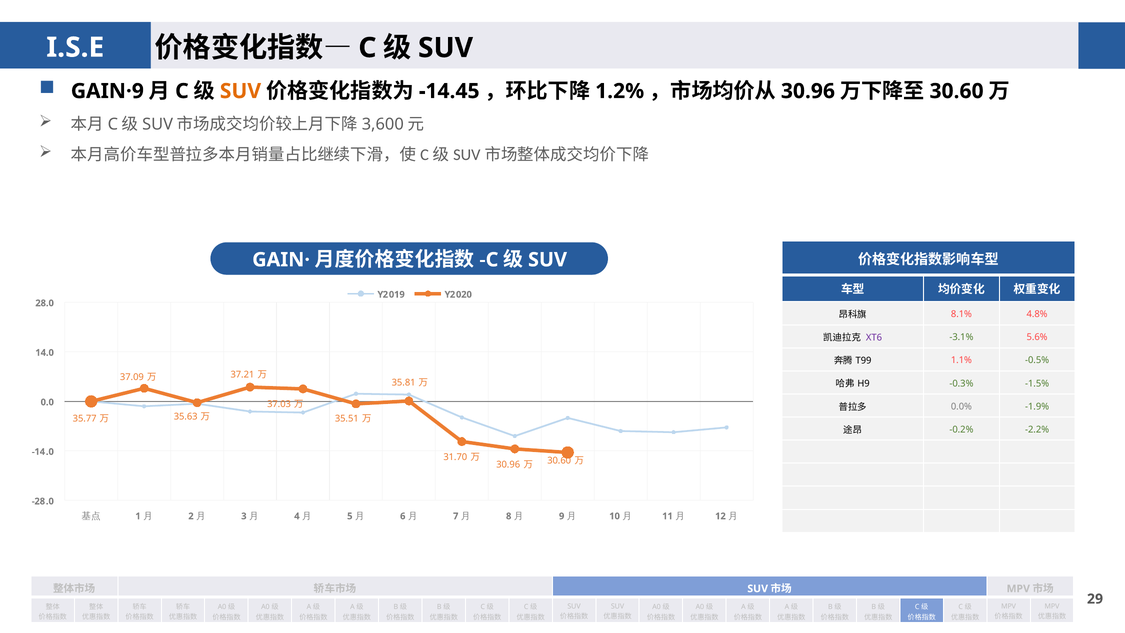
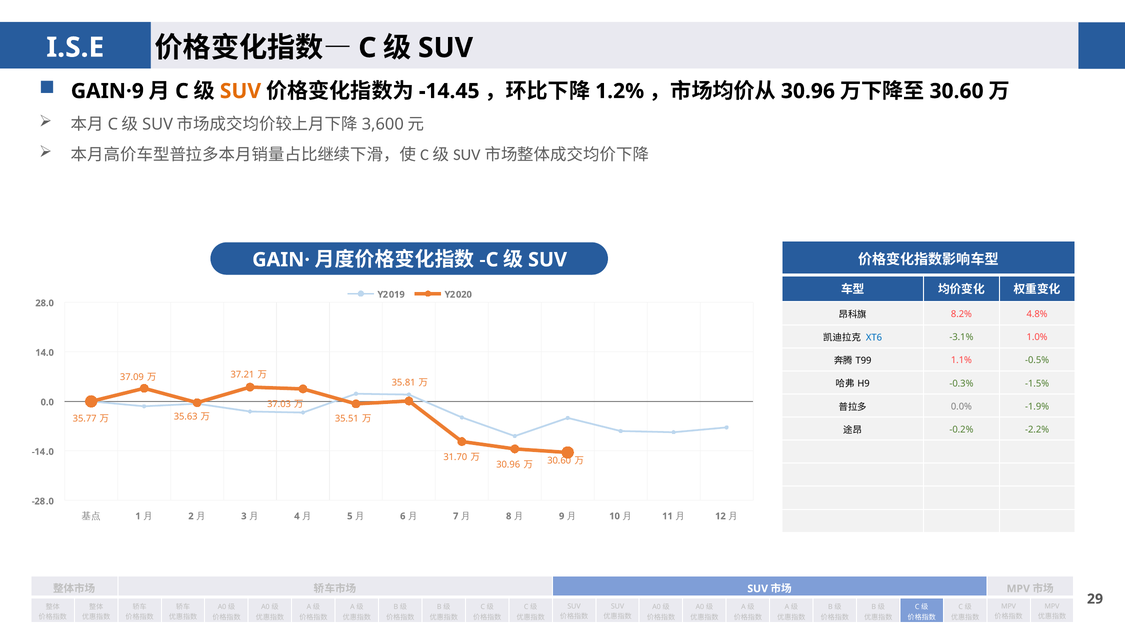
8.1%: 8.1% -> 8.2% (961, 314)
XT6 colour: purple -> blue (874, 338)
5.6%: 5.6% -> 1.0% (1037, 337)
